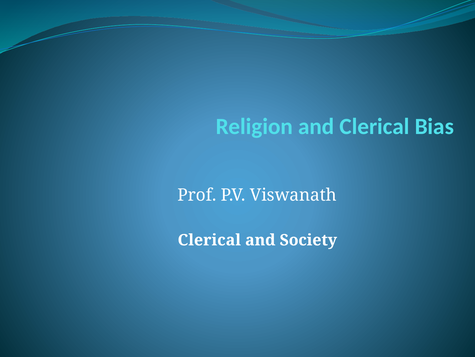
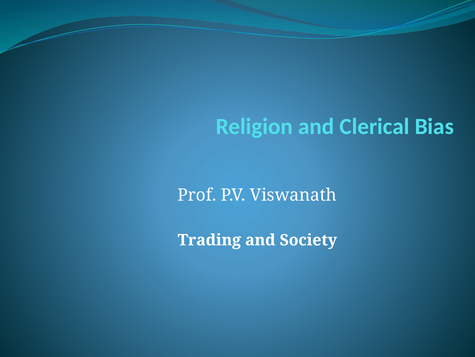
Clerical: Clerical -> Trading (209, 240)
